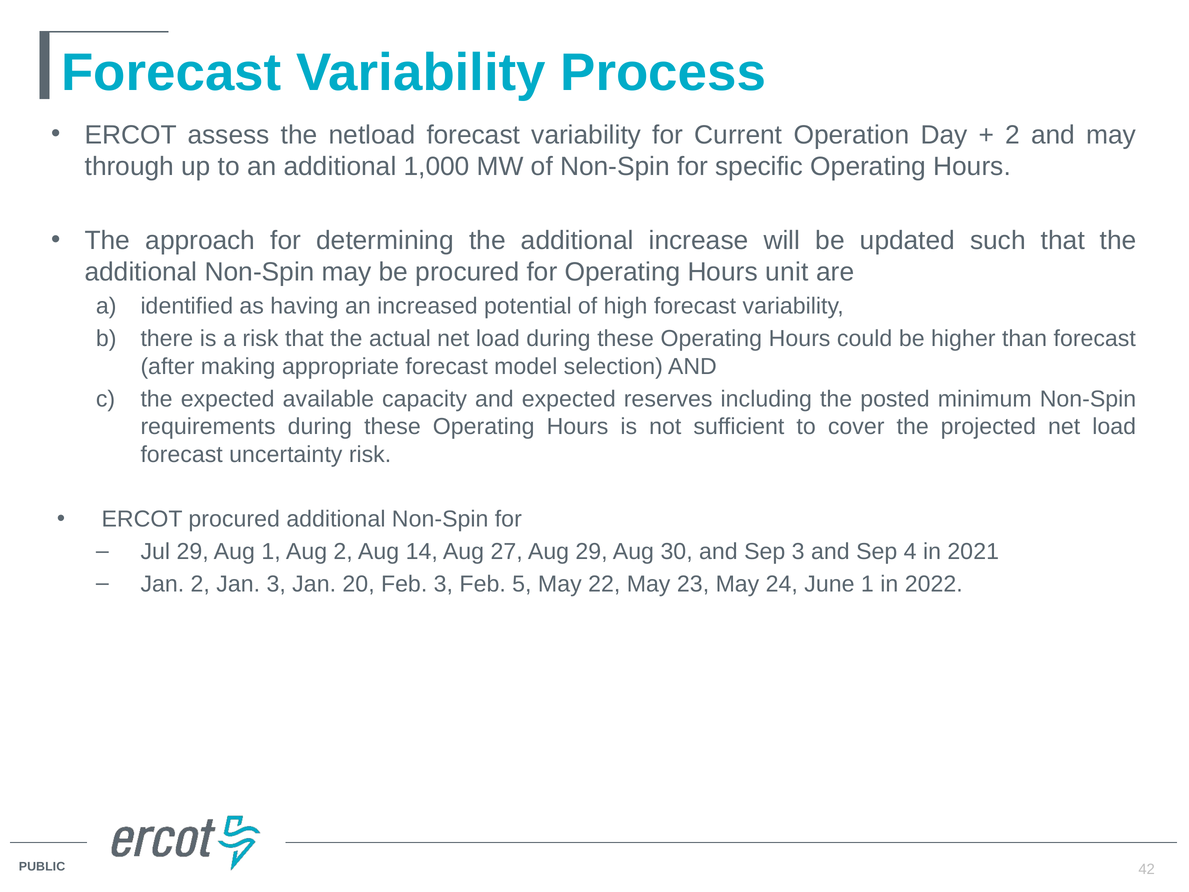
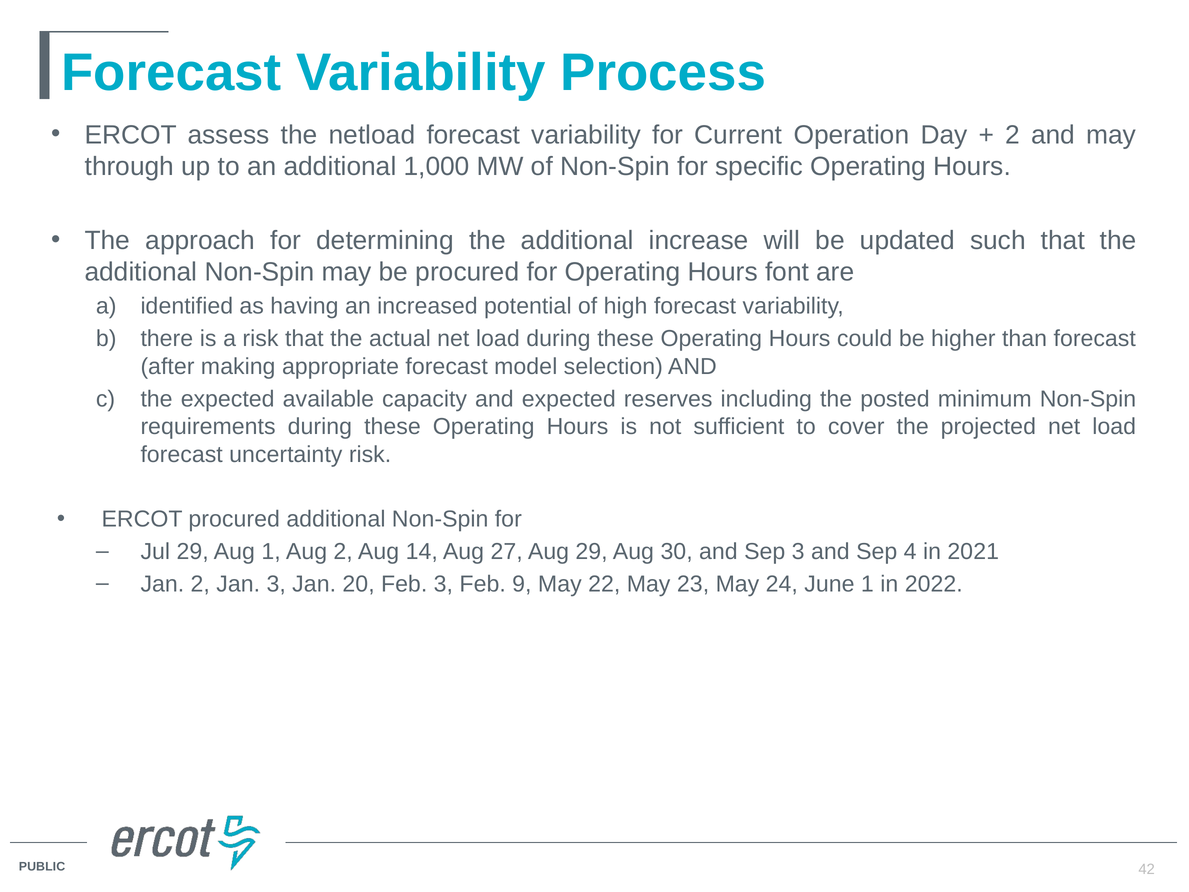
unit: unit -> font (787, 272)
5: 5 -> 9 (522, 584)
